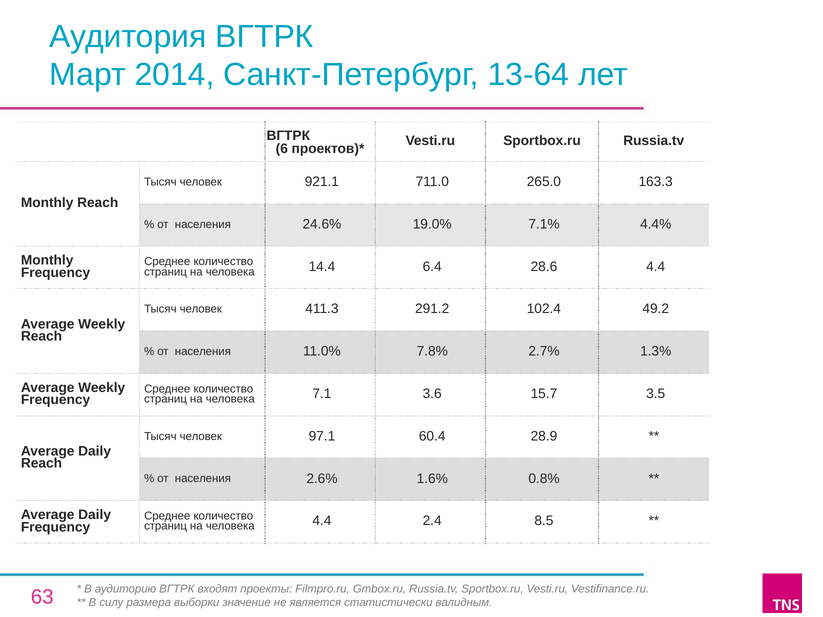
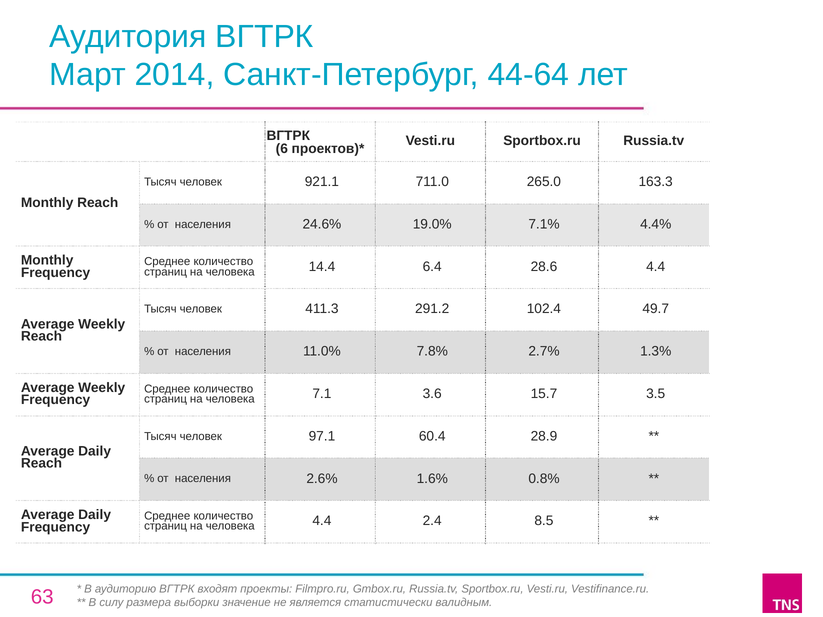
13-64: 13-64 -> 44-64 (528, 75)
49.2: 49.2 -> 49.7 (656, 309)
